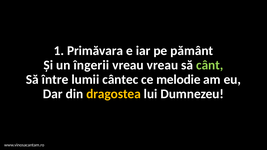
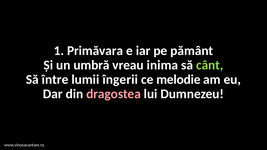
îngerii: îngerii -> umbră (91, 65)
vreau vreau: vreau -> inima (162, 65)
cântec: cântec -> îngerii (120, 80)
dragostea colour: yellow -> pink (114, 94)
